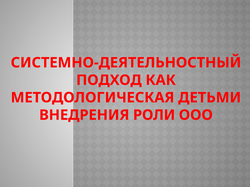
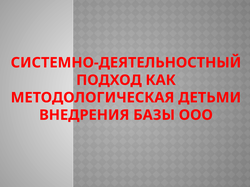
РОЛИ: РОЛИ -> БАЗЫ (154, 115)
